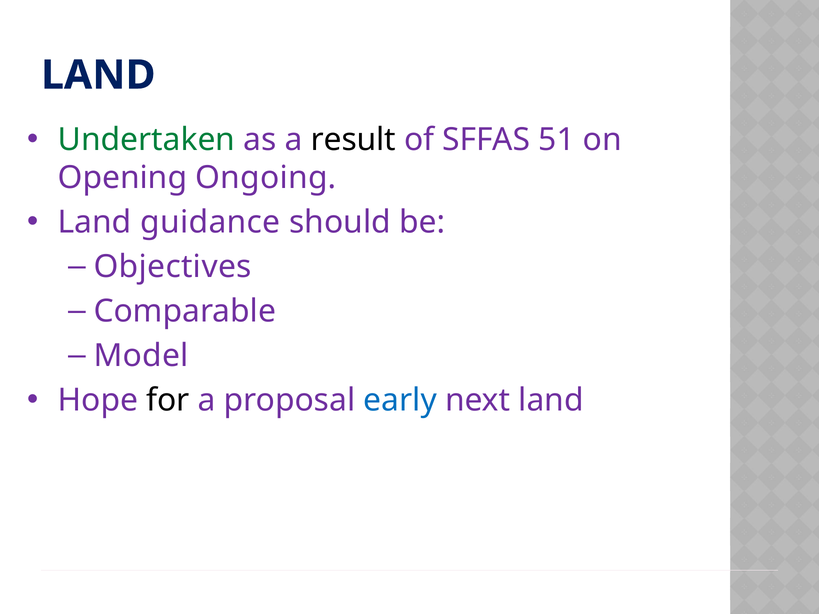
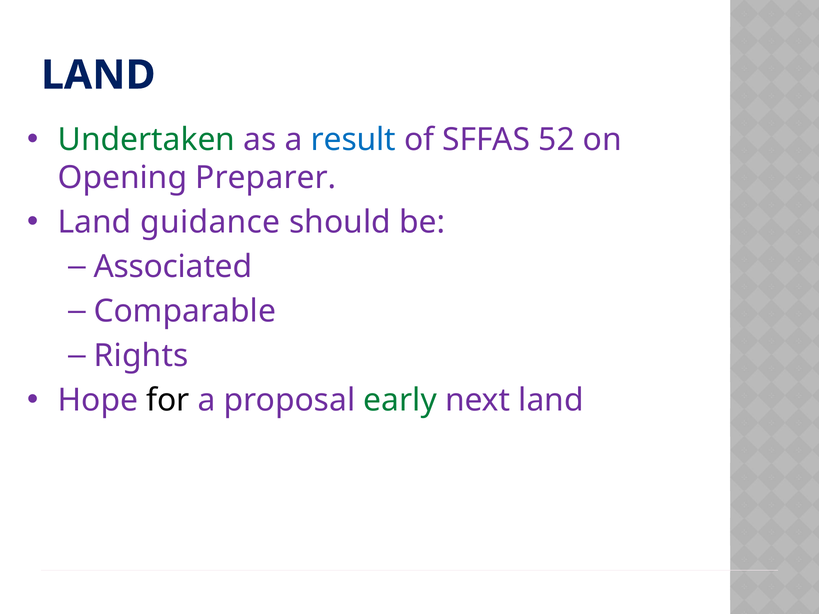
result colour: black -> blue (353, 140)
51: 51 -> 52 (557, 140)
Ongoing: Ongoing -> Preparer (266, 178)
Objectives: Objectives -> Associated (173, 267)
Model: Model -> Rights (141, 356)
early colour: blue -> green (400, 401)
